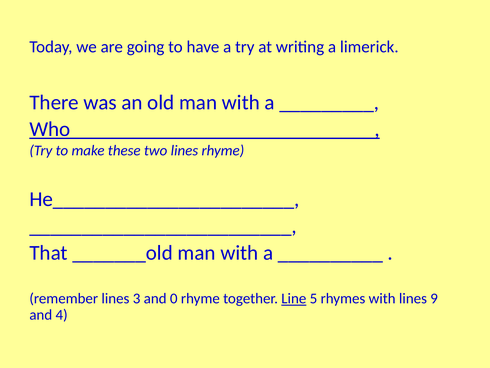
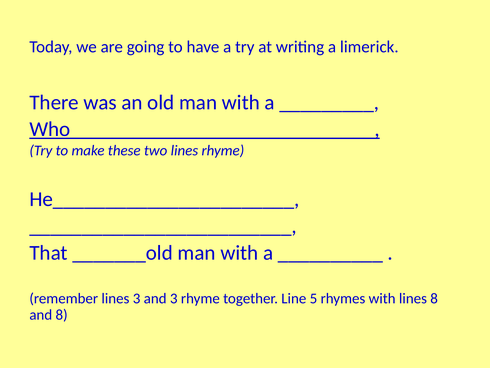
and 0: 0 -> 3 (174, 298)
Line underline: present -> none (294, 298)
lines 9: 9 -> 8 (434, 298)
and 4: 4 -> 8 (62, 314)
